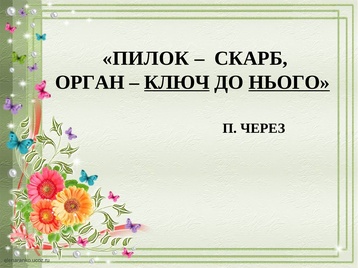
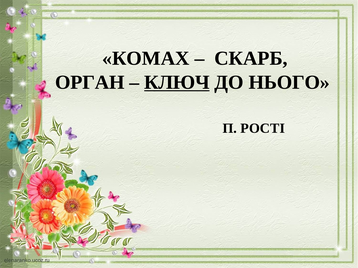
ПИЛОК: ПИЛОК -> КОМАХ (146, 59)
НЬОГО underline: present -> none (289, 82)
ЧЕРЕЗ: ЧЕРЕЗ -> РОСТІ (263, 128)
